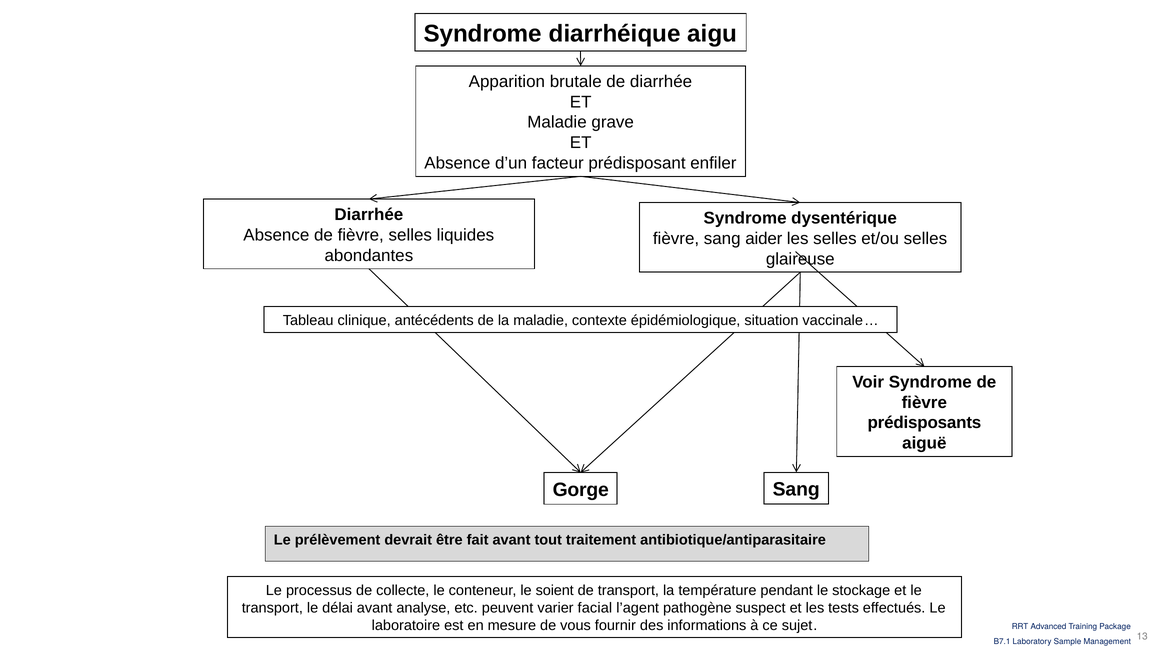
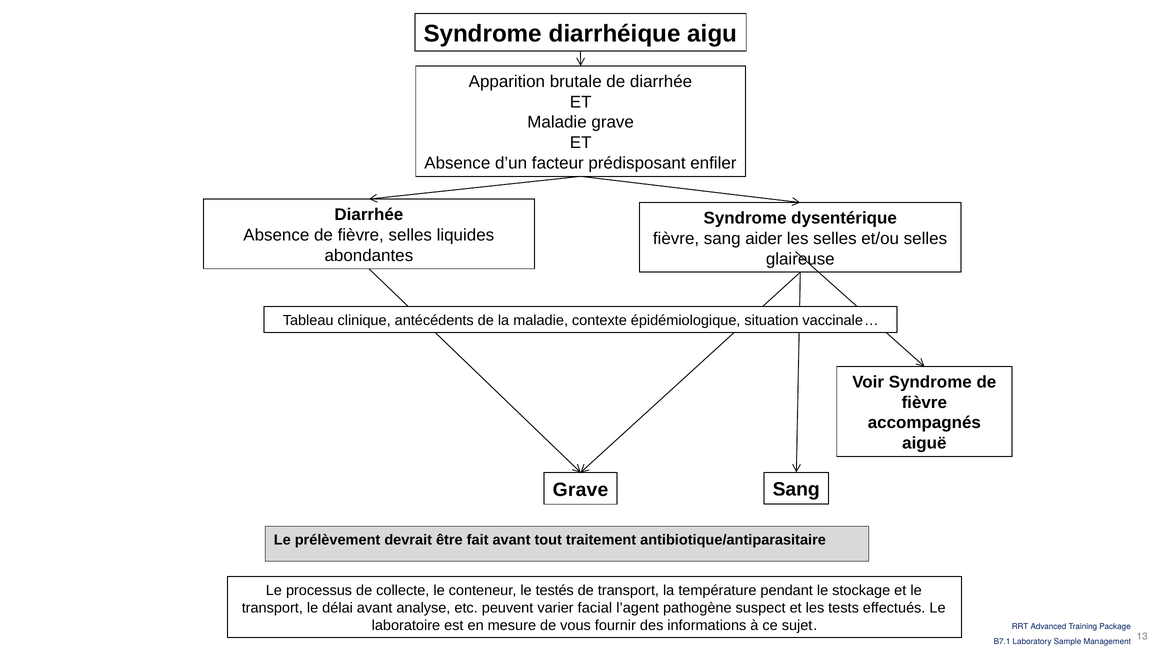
prédisposants: prédisposants -> accompagnés (924, 423)
Gorge: Gorge -> Grave (581, 489)
soient: soient -> testés (555, 590)
